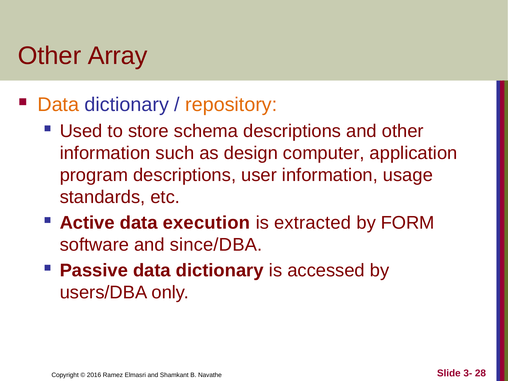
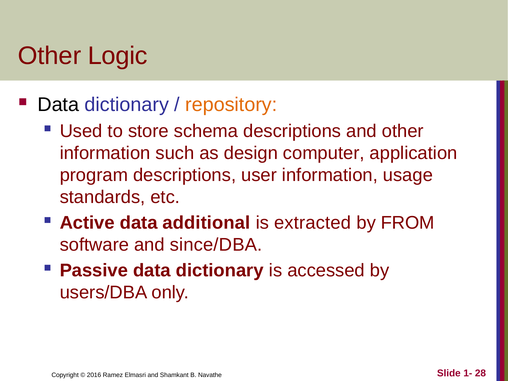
Array: Array -> Logic (118, 56)
Data colour: orange -> black (58, 105)
execution: execution -> additional (206, 223)
FORM: FORM -> FROM (408, 223)
3-: 3- -> 1- (468, 373)
